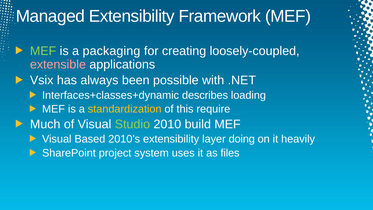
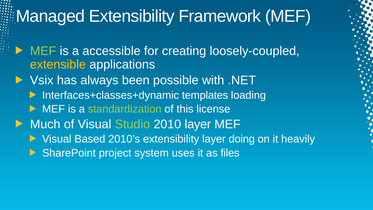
packaging: packaging -> accessible (112, 51)
extensible colour: pink -> yellow (58, 64)
describes: describes -> templates (205, 95)
standardization colour: yellow -> light green (125, 109)
require: require -> license (213, 109)
2010 build: build -> layer (198, 124)
